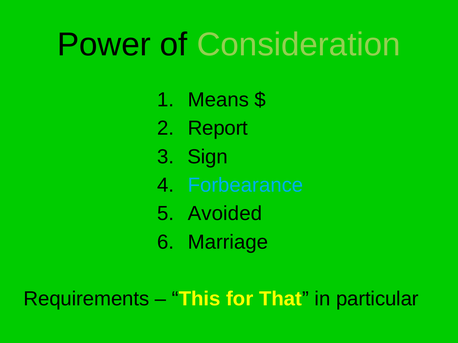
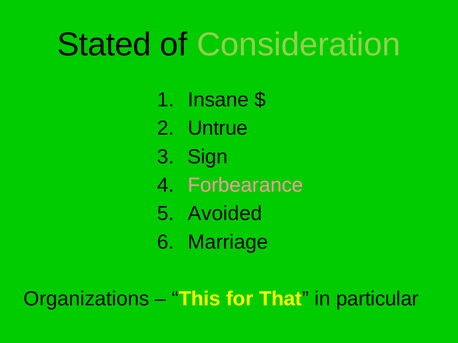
Power: Power -> Stated (104, 45)
Means: Means -> Insane (218, 100)
Report: Report -> Untrue (218, 128)
Forbearance colour: light blue -> pink (245, 185)
Requirements: Requirements -> Organizations (86, 299)
